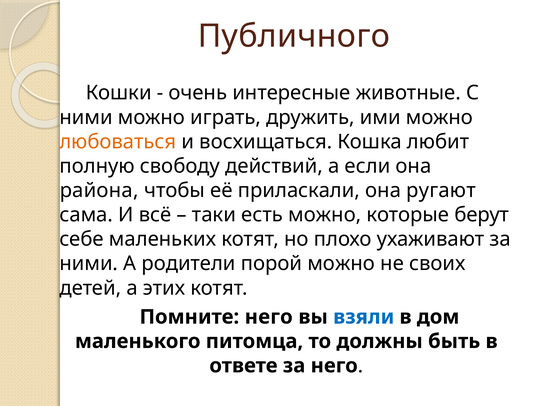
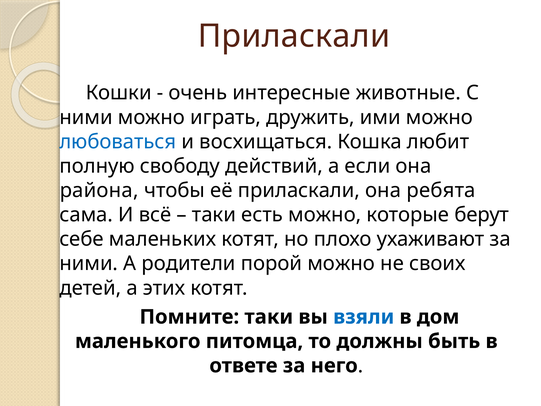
Публичного: Публичного -> Приласкали (294, 36)
любоваться colour: orange -> blue (118, 142)
ругают: ругают -> ребята (441, 190)
Помните него: него -> таки (269, 317)
